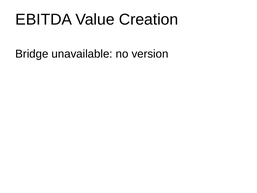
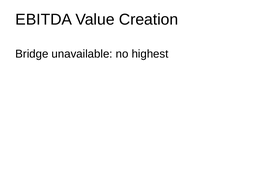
version: version -> highest (150, 54)
